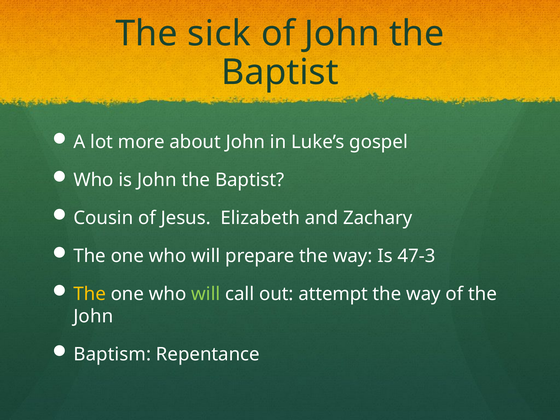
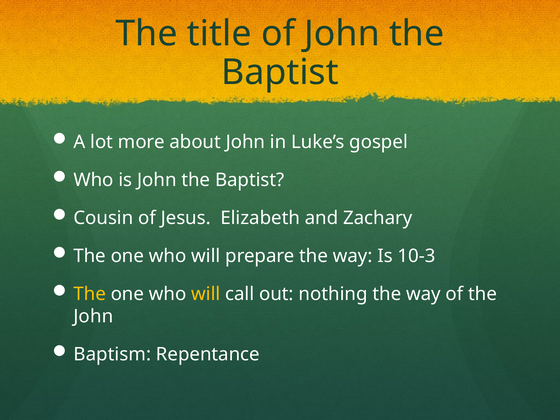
sick: sick -> title (219, 34)
47-3: 47-3 -> 10-3 (416, 256)
will colour: light green -> yellow (206, 294)
attempt: attempt -> nothing (333, 294)
